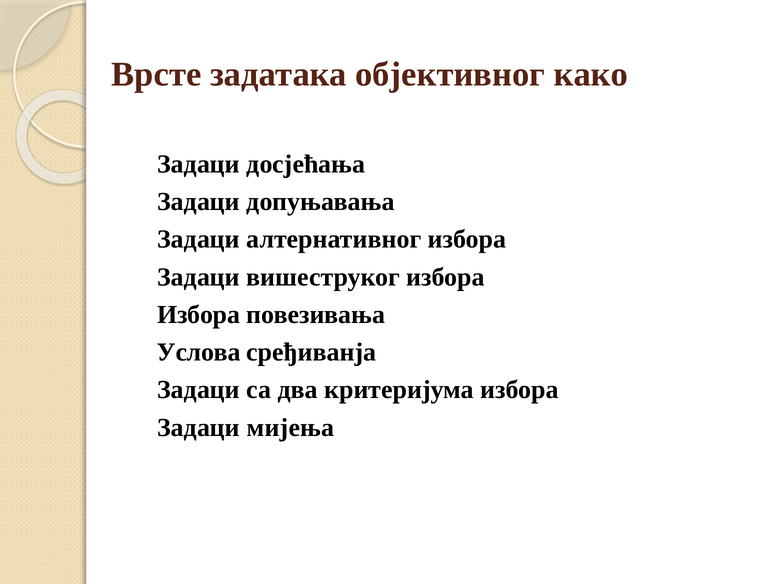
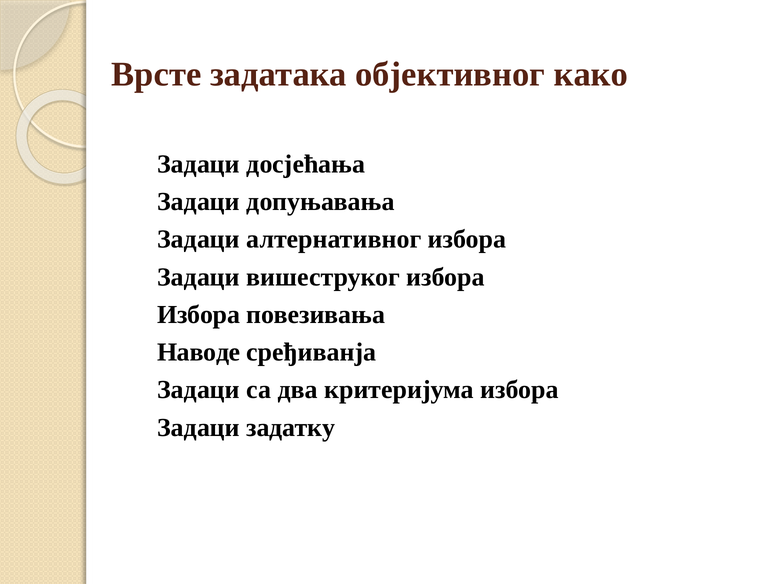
Услова: Услова -> Наводе (199, 352)
мијења: мијења -> задатку (291, 427)
